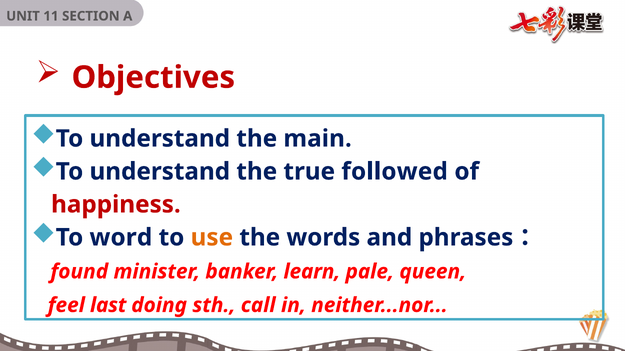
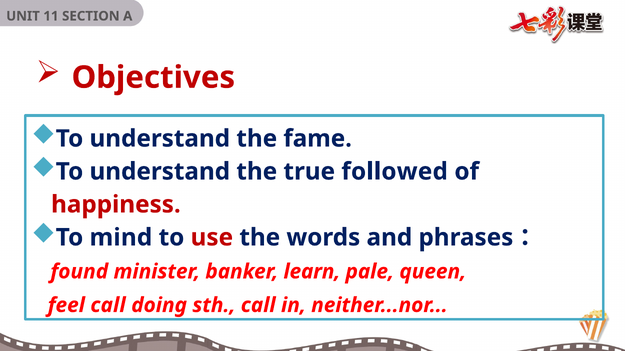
main: main -> fame (318, 139)
word: word -> mind (121, 238)
use colour: orange -> red (212, 238)
feel last: last -> call (108, 306)
